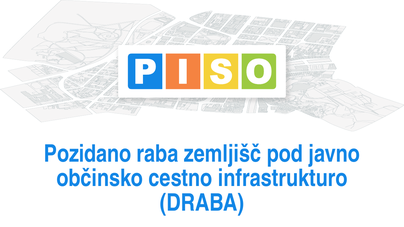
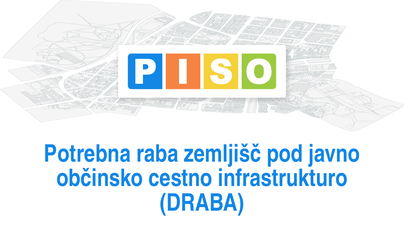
Pozidano: Pozidano -> Potrebna (87, 154)
